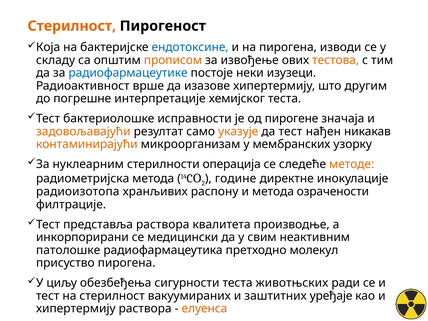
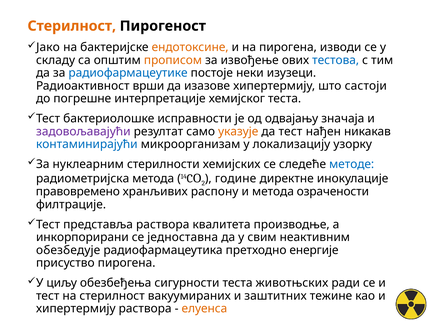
Која: Која -> Јако (48, 47)
ендотоксине colour: blue -> orange (190, 47)
тестова colour: orange -> blue (336, 60)
врше: врше -> врши (148, 86)
другим: другим -> састоји (366, 86)
пирогене: пирогене -> одвајању (292, 119)
задовољавајући colour: orange -> purple (83, 131)
контаминирајући colour: orange -> blue (87, 144)
мембранских: мембранских -> локализацију (291, 144)
операција: операција -> хемијских (232, 164)
методе colour: orange -> blue (352, 164)
радиоизотопа: радиоизотопа -> правовремено (78, 192)
медицински: медицински -> једноставна (183, 237)
патолошке: патолошке -> обезбедује (68, 250)
молекул: молекул -> енергије (314, 250)
уређаје: уређаје -> тежине (331, 296)
